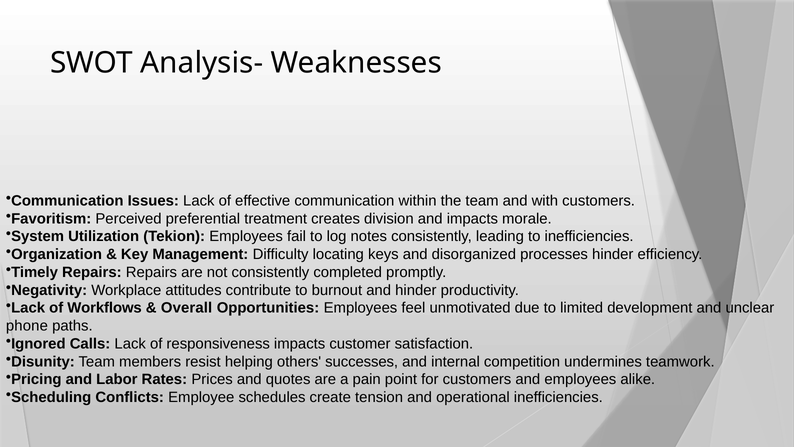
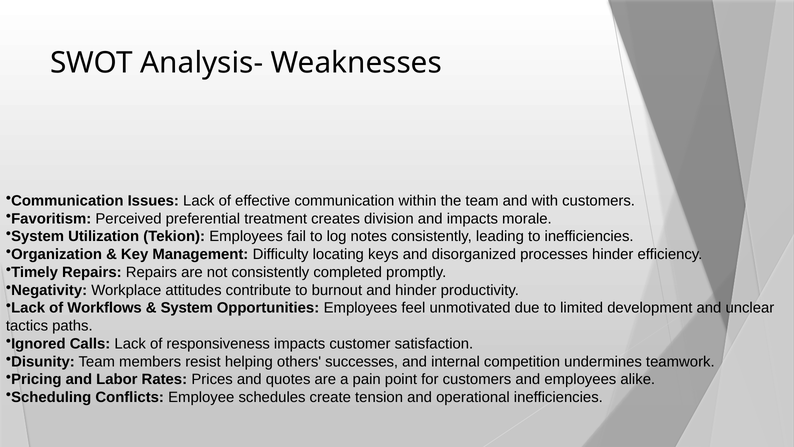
Overall: Overall -> System (187, 308)
phone: phone -> tactics (27, 326)
